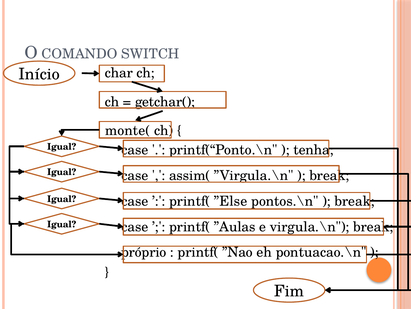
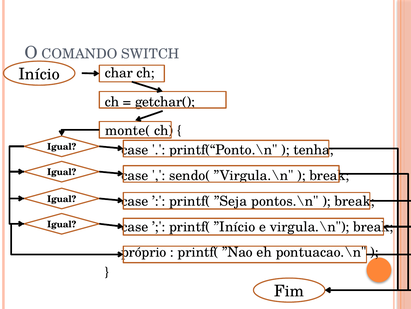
assim(: assim( -> sendo( (190, 175)
”Else: ”Else -> ”Seja (231, 201)
”Aulas: ”Aulas -> ”Início (235, 226)
